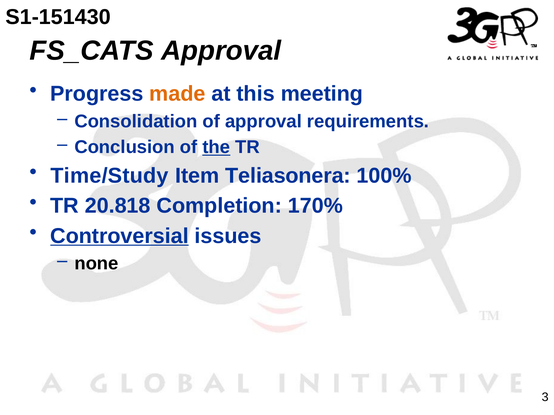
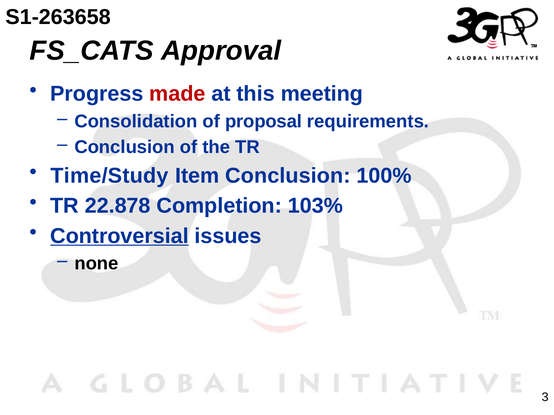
S1-151430: S1-151430 -> S1-263658 (58, 17)
made colour: orange -> red (177, 94)
of approval: approval -> proposal (264, 121)
the underline: present -> none (216, 147)
Item Teliasonera: Teliasonera -> Conclusion (288, 176)
20.818: 20.818 -> 22.878 (118, 206)
170%: 170% -> 103% (315, 206)
